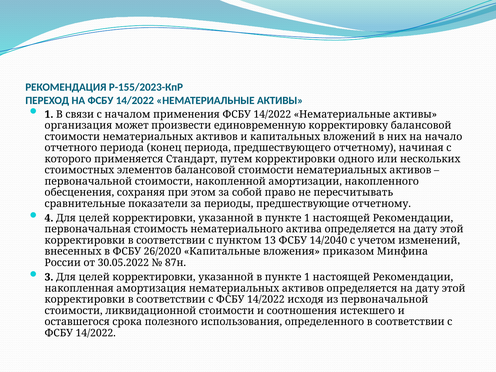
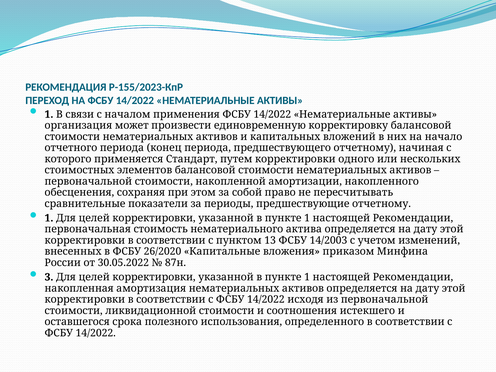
4: 4 -> 1 (49, 218)
14/2040: 14/2040 -> 14/2003 (328, 240)
